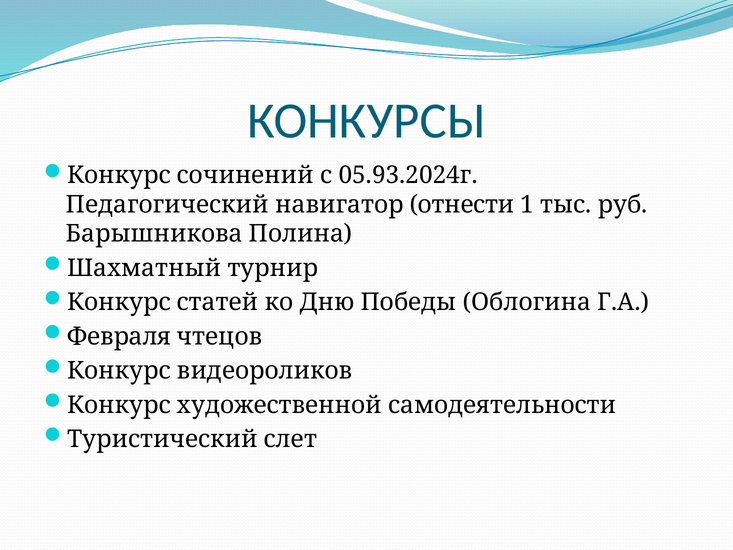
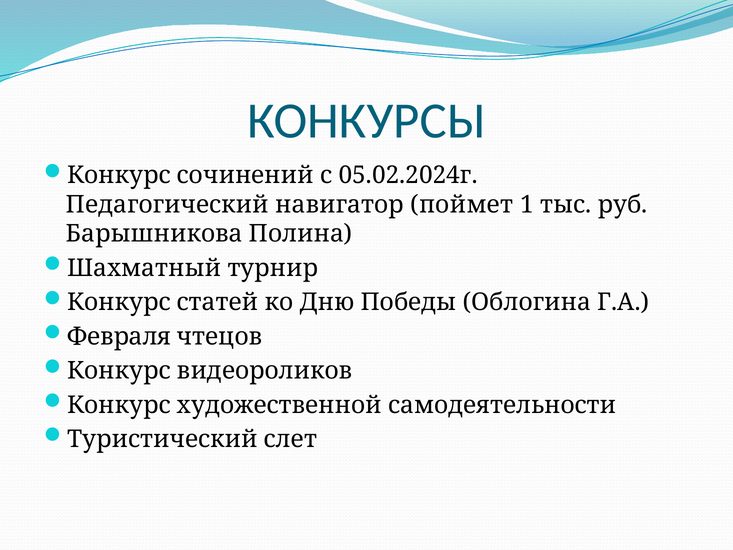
05.93.2024г: 05.93.2024г -> 05.02.2024г (408, 175)
отнести: отнести -> поймет (462, 204)
